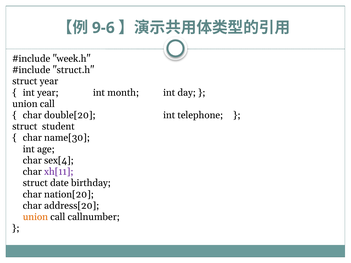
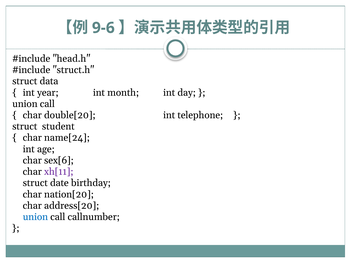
week.h: week.h -> head.h (71, 59)
struct year: year -> data (49, 81)
name[30: name[30 -> name[24 (67, 138)
sex[4: sex[4 -> sex[6 (59, 161)
union colour: orange -> blue (35, 217)
